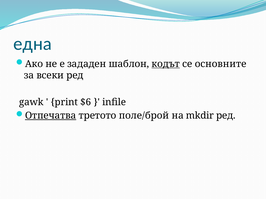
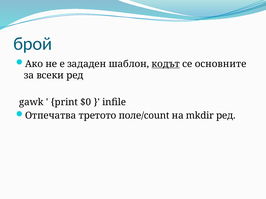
една: една -> брой (33, 44)
$6: $6 -> $0 (86, 102)
Отпечатва underline: present -> none (51, 116)
поле/брой: поле/брой -> поле/count (144, 116)
